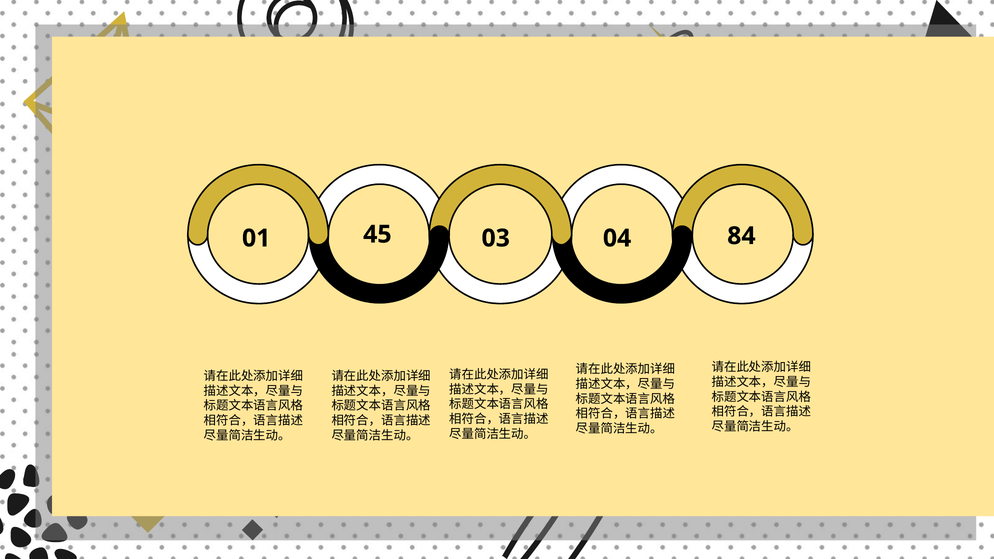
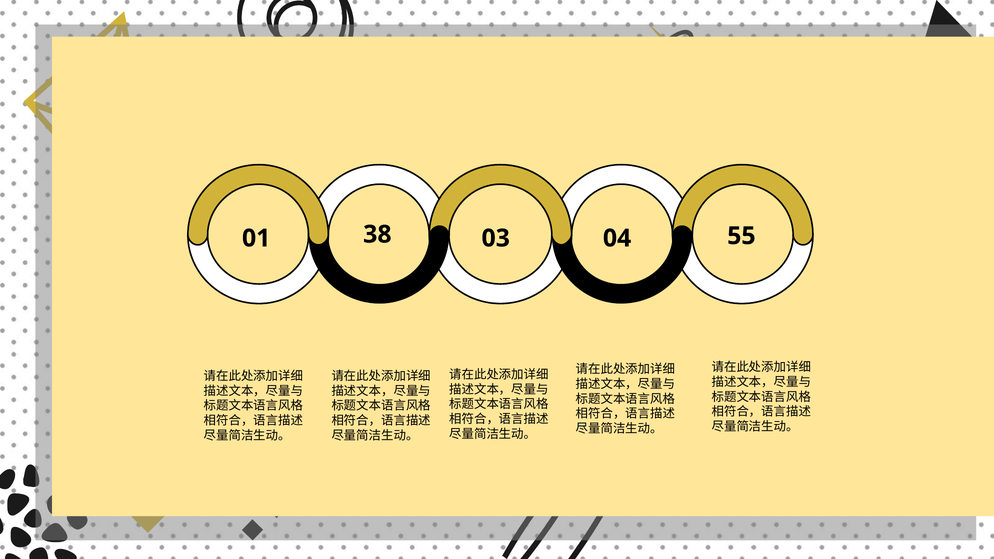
45: 45 -> 38 (377, 234)
84: 84 -> 55 (741, 236)
